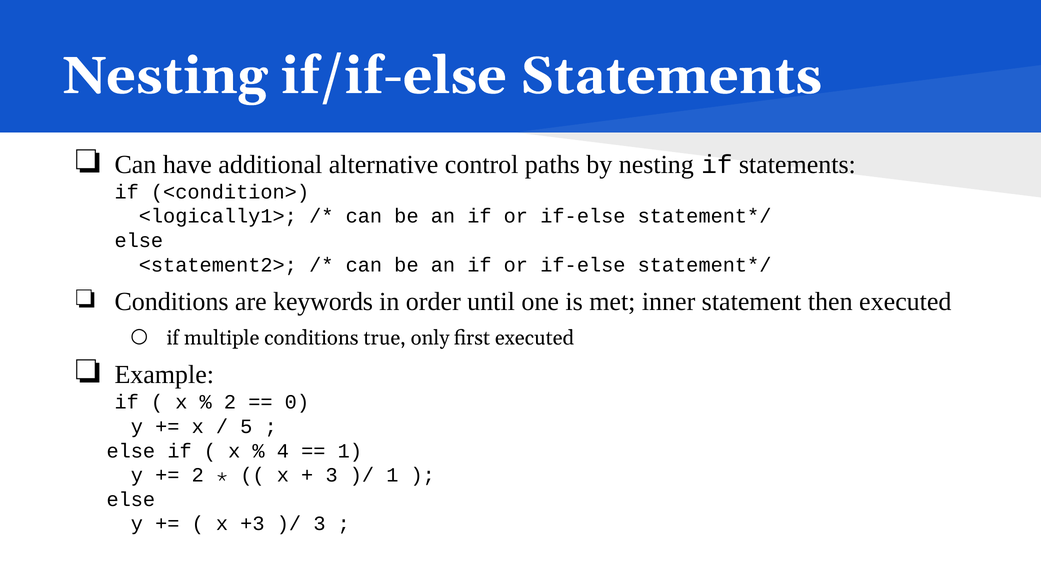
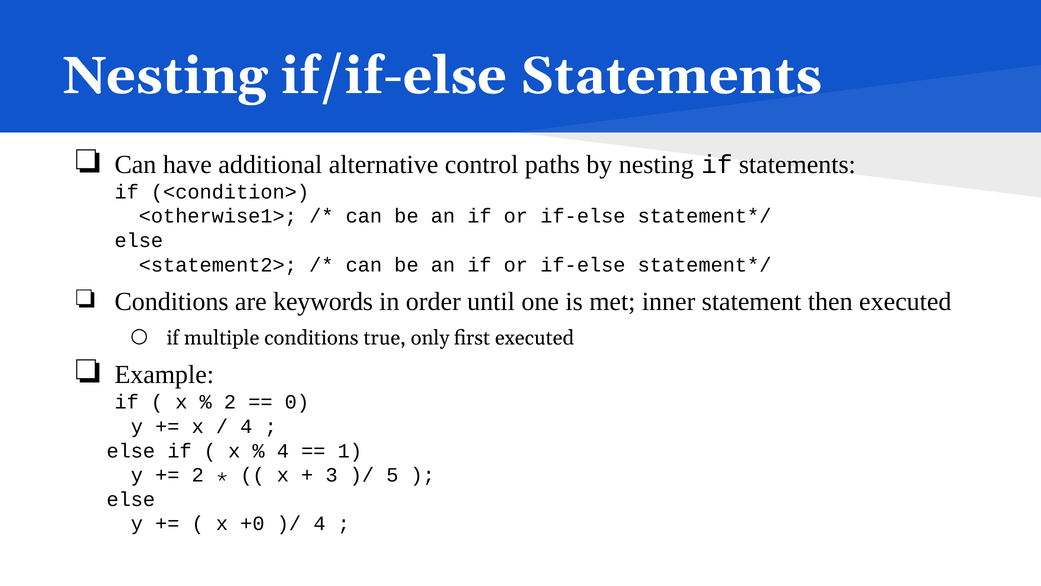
<logically1>: <logically1> -> <otherwise1> (218, 216)
5: 5 -> 4 (246, 426)
1: 1 -> 5 (392, 475)
+3: +3 -> +0 (252, 523)
3: 3 -> 4 (319, 523)
